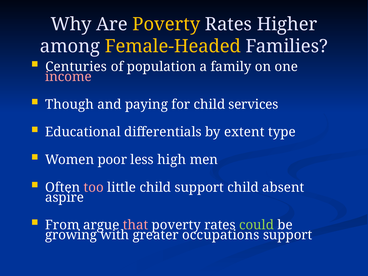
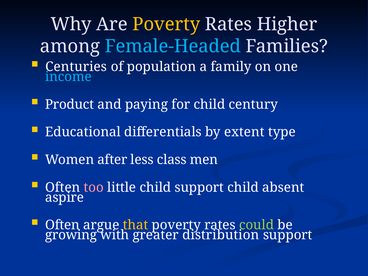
Female-Headed colour: yellow -> light blue (173, 46)
income colour: pink -> light blue (68, 77)
Though: Though -> Product (70, 104)
services: services -> century (253, 104)
poor: poor -> after (112, 160)
high: high -> class (172, 160)
From: From -> Often (62, 225)
that colour: pink -> yellow (136, 225)
occupations: occupations -> distribution (221, 235)
